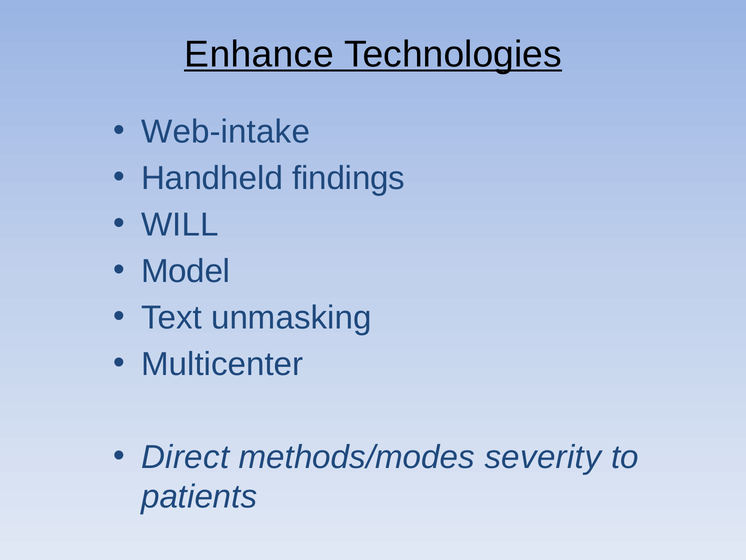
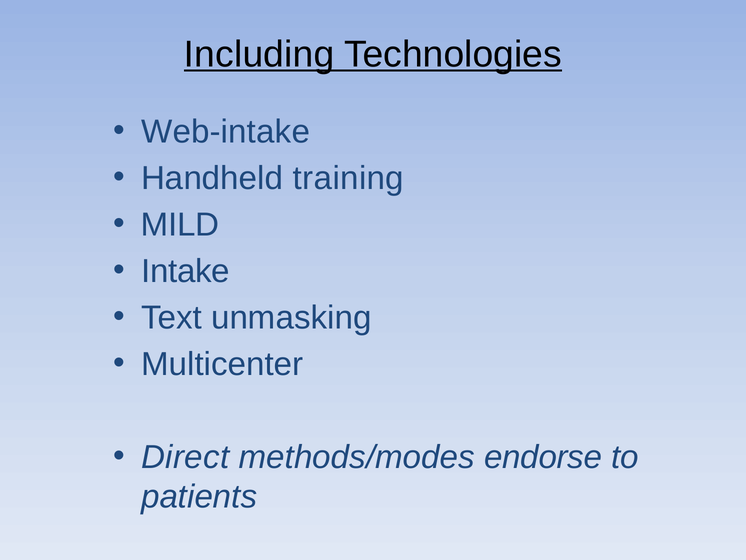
Enhance: Enhance -> Including (259, 54)
findings: findings -> training (348, 178)
WILL: WILL -> MILD (180, 224)
Model: Model -> Intake (186, 271)
severity: severity -> endorse (543, 457)
